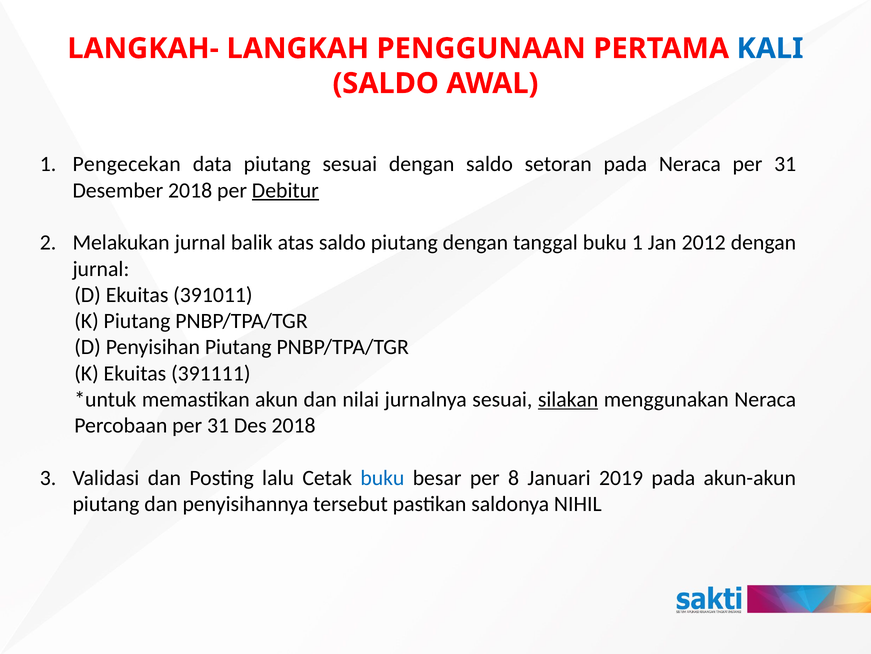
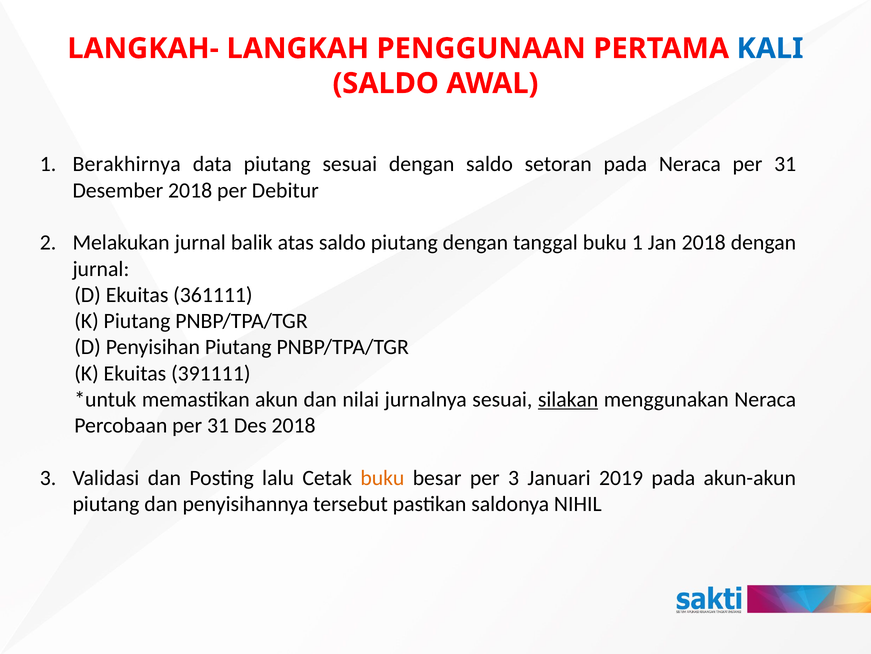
Pengecekan: Pengecekan -> Berakhirnya (127, 164)
Debitur underline: present -> none (285, 190)
Jan 2012: 2012 -> 2018 (704, 242)
391011: 391011 -> 361111 (213, 295)
buku colour: blue -> orange (382, 478)
per 8: 8 -> 3 (514, 478)
